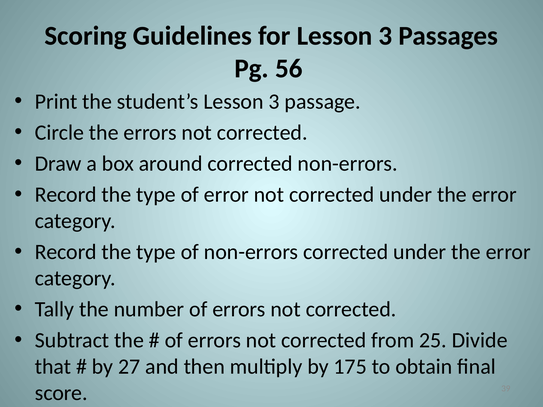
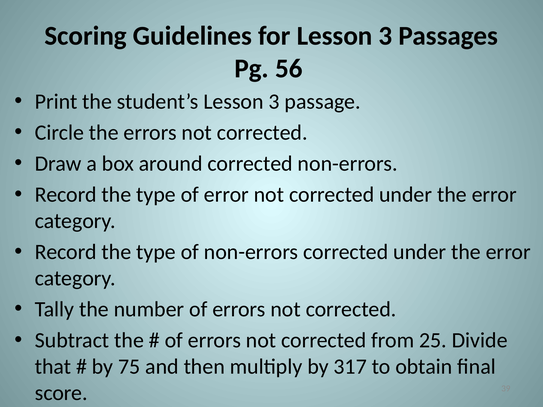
27: 27 -> 75 (129, 367)
175: 175 -> 317 (350, 367)
